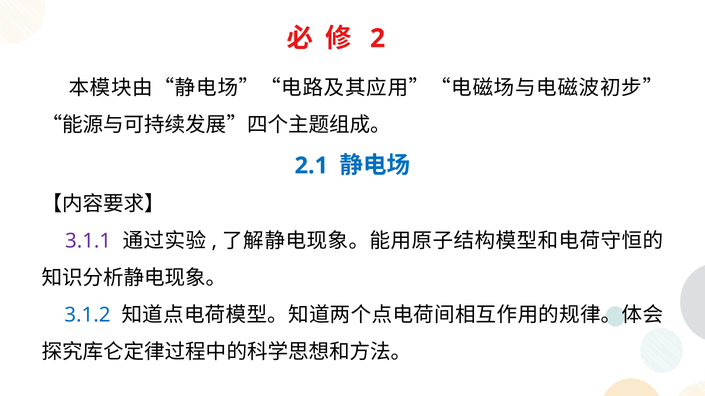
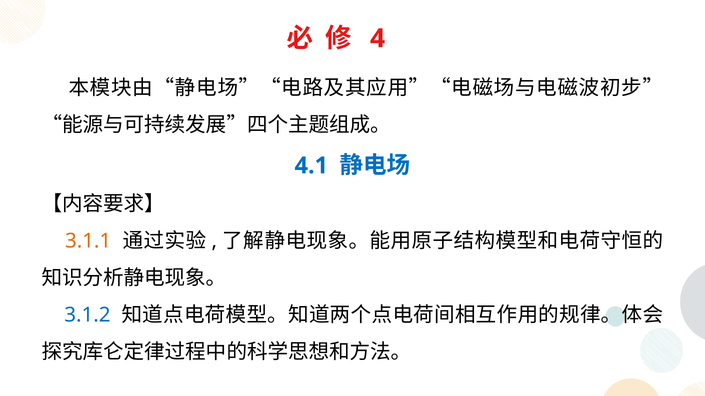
2: 2 -> 4 (378, 38)
2.1: 2.1 -> 4.1 (311, 166)
3.1.1 colour: purple -> orange (88, 241)
